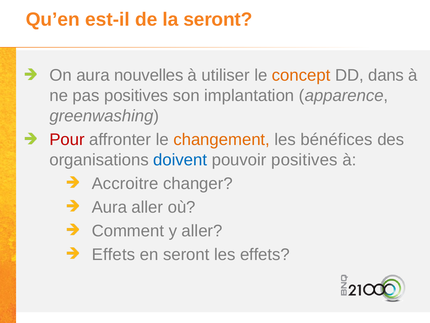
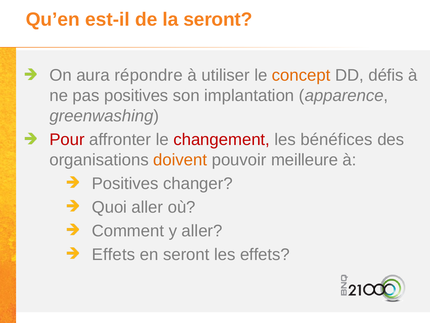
nouvelles: nouvelles -> répondre (149, 75)
dans: dans -> défis (386, 75)
changement colour: orange -> red (222, 139)
doivent colour: blue -> orange (180, 160)
pouvoir positives: positives -> meilleure (305, 160)
Accroitre: Accroitre -> Positives (125, 183)
Aura: Aura -> Quoi (109, 207)
